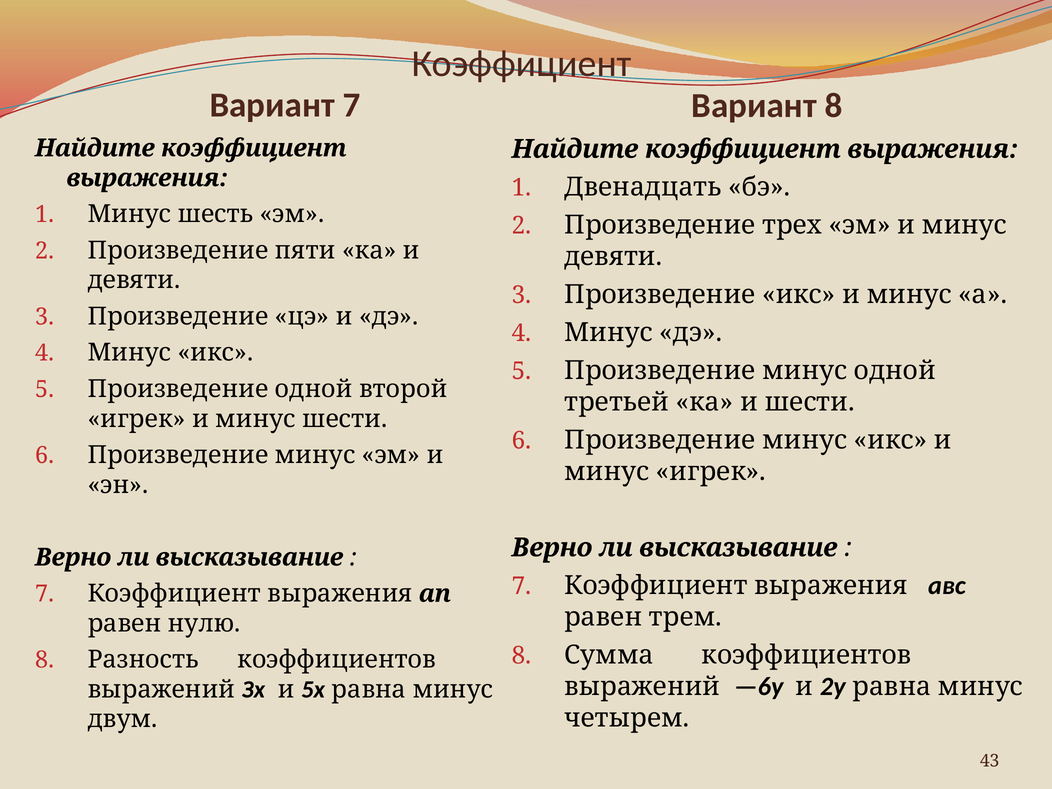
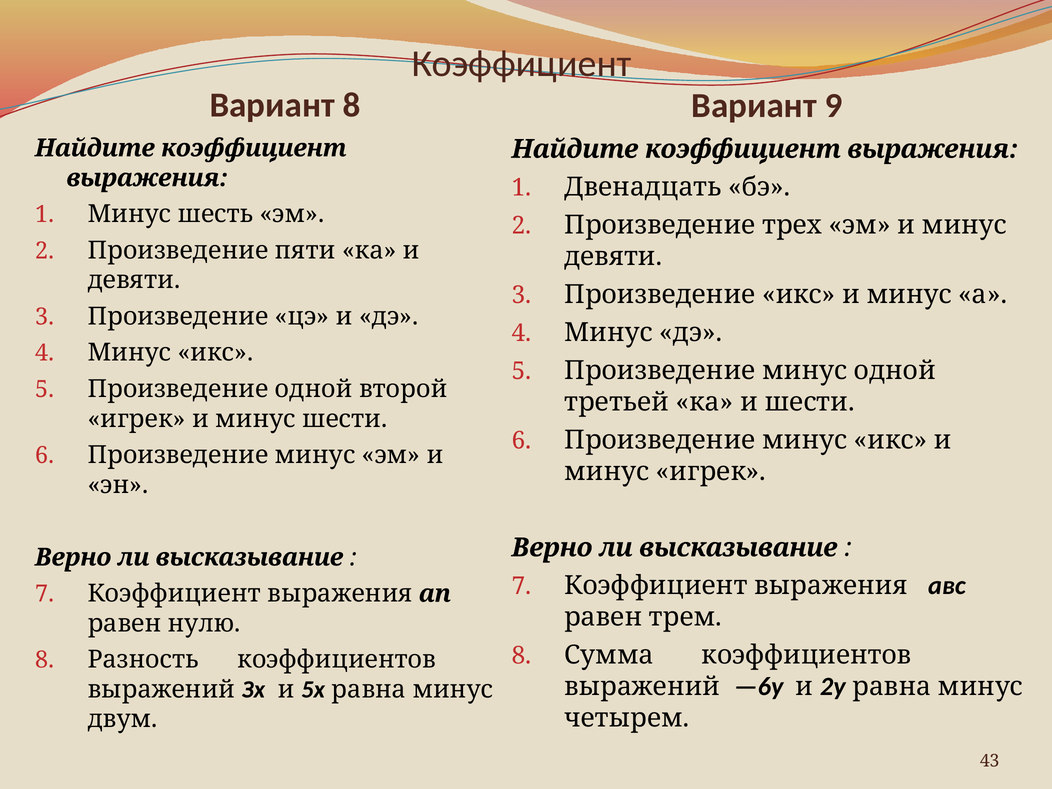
Вариант 7: 7 -> 8 (352, 105)
Вариант 8: 8 -> 9 (833, 106)
